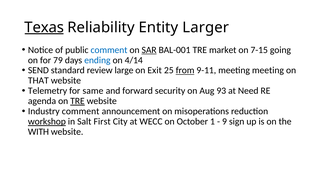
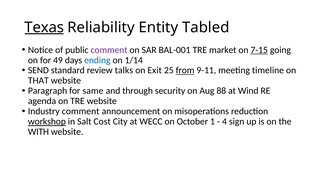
Larger: Larger -> Tabled (206, 27)
comment colour: blue -> purple (109, 50)
SAR underline: present -> none (149, 50)
7-15 underline: none -> present (259, 50)
79: 79 -> 49 (58, 60)
4/14: 4/14 -> 1/14 (134, 60)
large: large -> talks (124, 70)
meeting meeting: meeting -> timeline (268, 70)
Telemetry: Telemetry -> Paragraph (48, 91)
forward: forward -> through (138, 91)
93: 93 -> 88 (221, 91)
Need: Need -> Wind (248, 91)
TRE underline: present -> none (77, 101)
First: First -> Cost (102, 121)
9: 9 -> 4 (224, 121)
